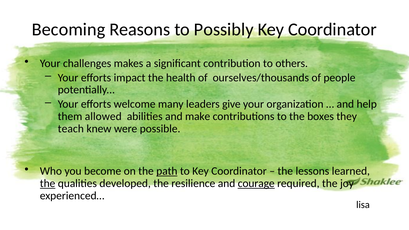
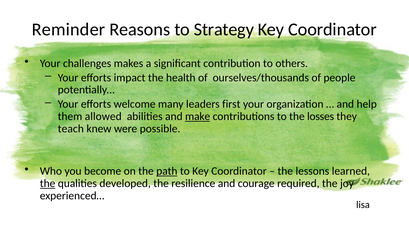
Becoming: Becoming -> Reminder (69, 30)
Possibly: Possibly -> Strategy (224, 30)
give: give -> first (231, 104)
make underline: none -> present (198, 116)
boxes: boxes -> losses (321, 116)
courage underline: present -> none (256, 184)
